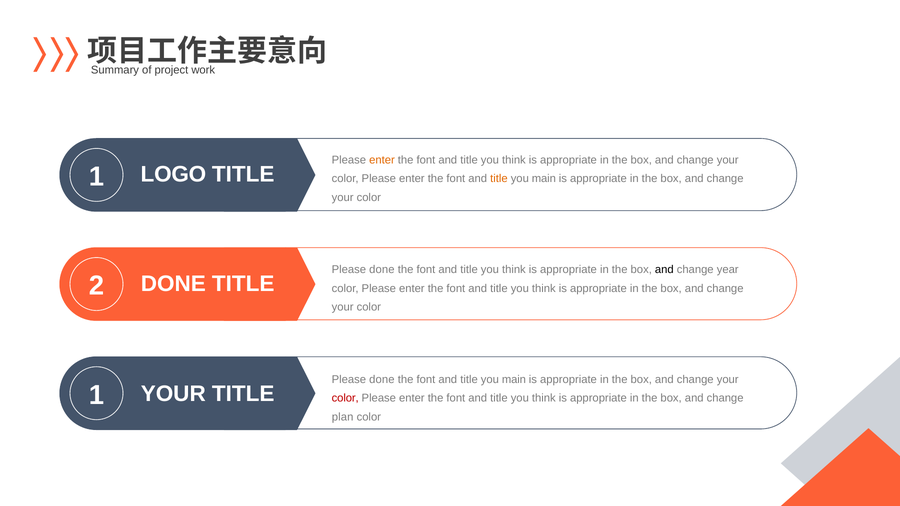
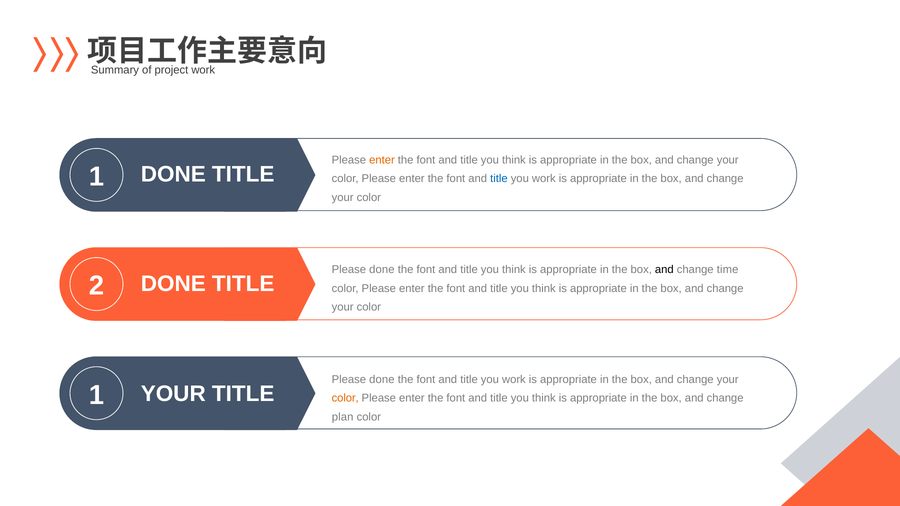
1 LOGO: LOGO -> DONE (173, 174)
title colour: orange -> blue (499, 179)
main: main -> work (544, 179)
year: year -> time (728, 270)
main: main -> work (514, 380)
color colour: red -> orange (345, 398)
